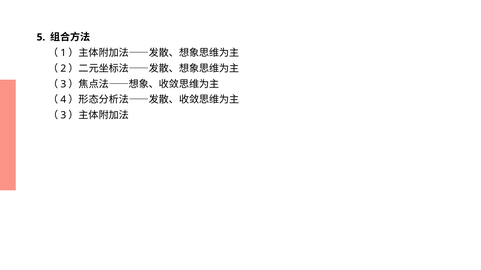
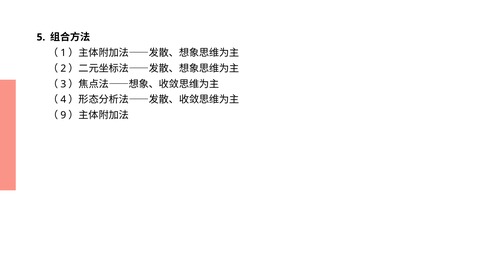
3: 3 -> 9 (63, 116)
